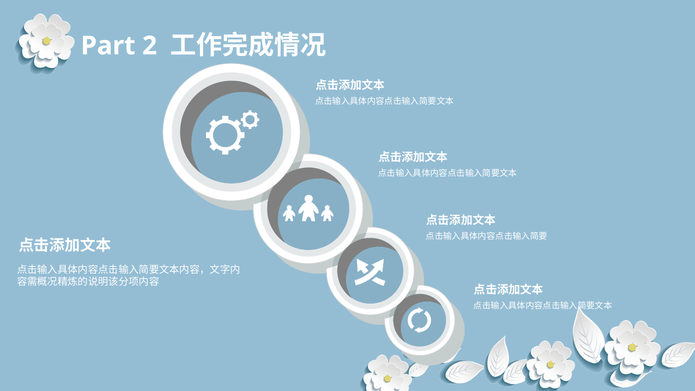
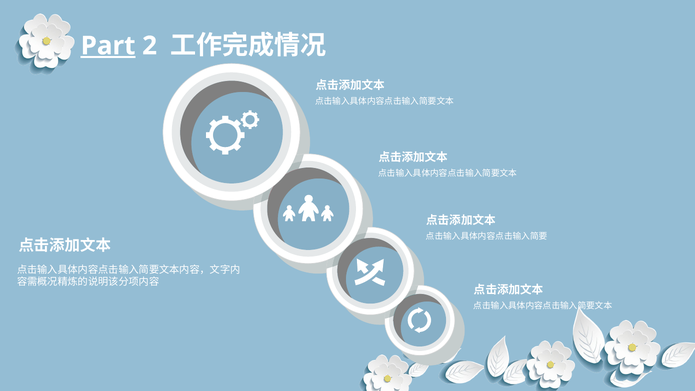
Part underline: none -> present (108, 46)
